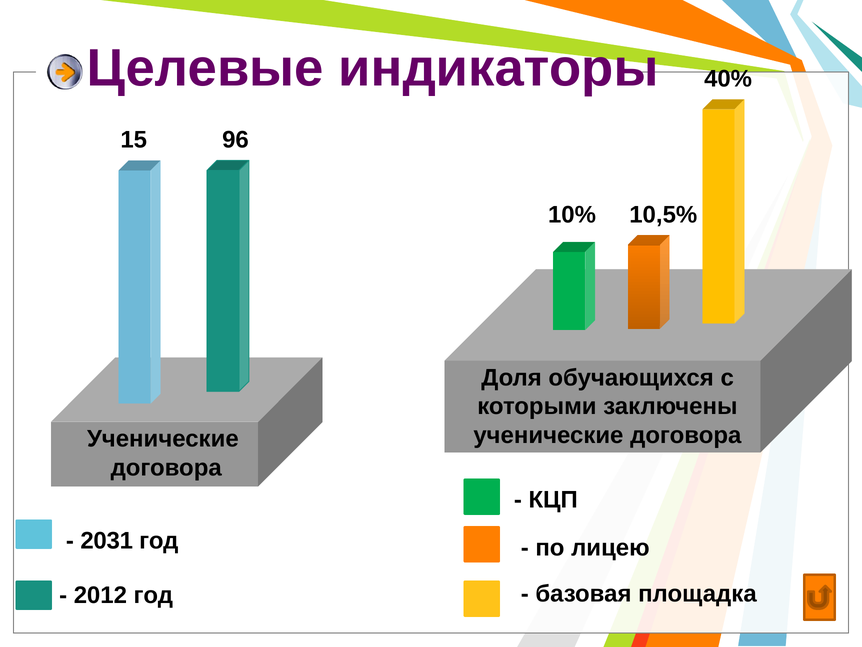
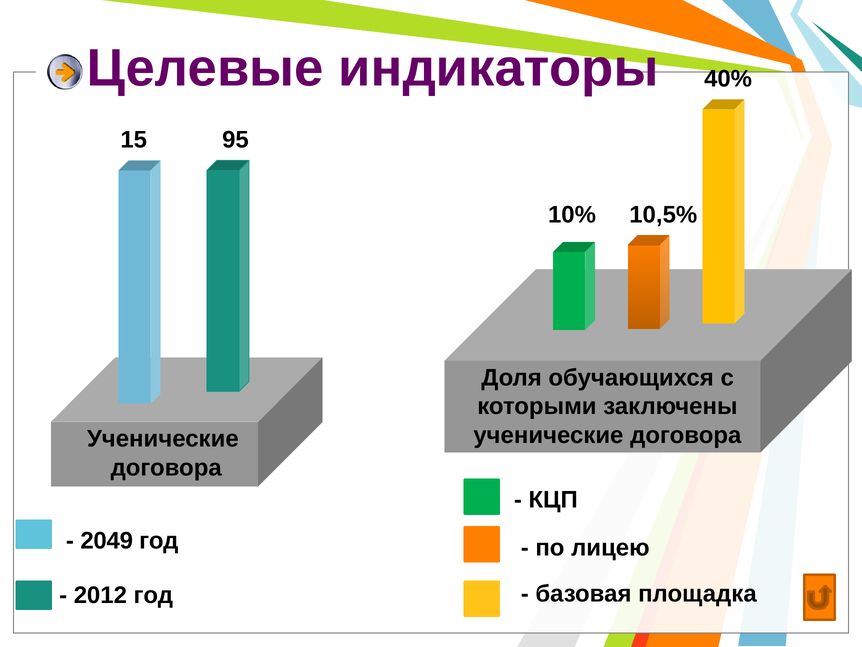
96: 96 -> 95 (236, 140)
2031: 2031 -> 2049 (107, 540)
